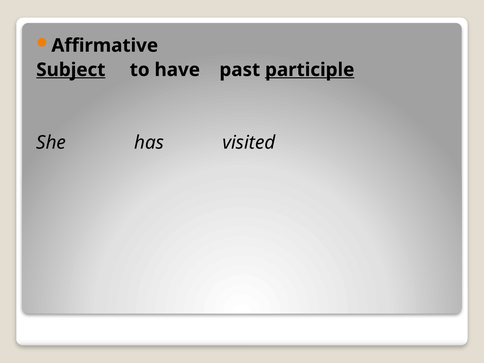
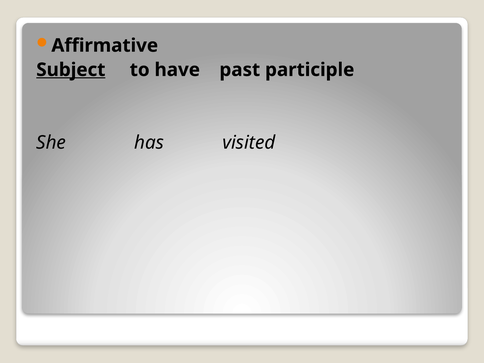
participle underline: present -> none (310, 70)
